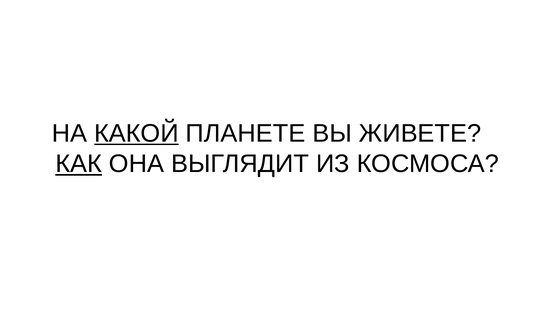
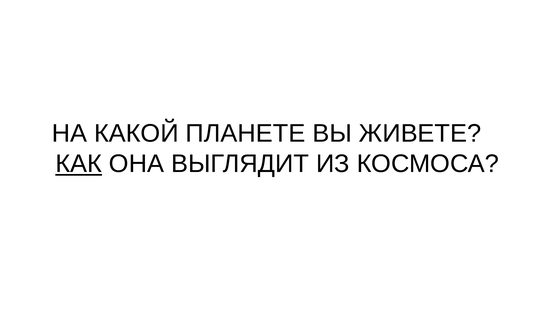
КАКОЙ underline: present -> none (136, 133)
